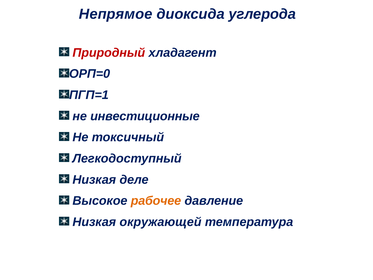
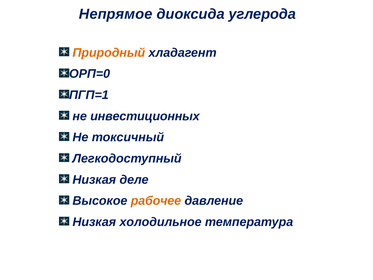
Природный colour: red -> orange (109, 53)
инвестиционные: инвестиционные -> инвестиционных (145, 116)
окружающей: окружающей -> холодильное (161, 222)
